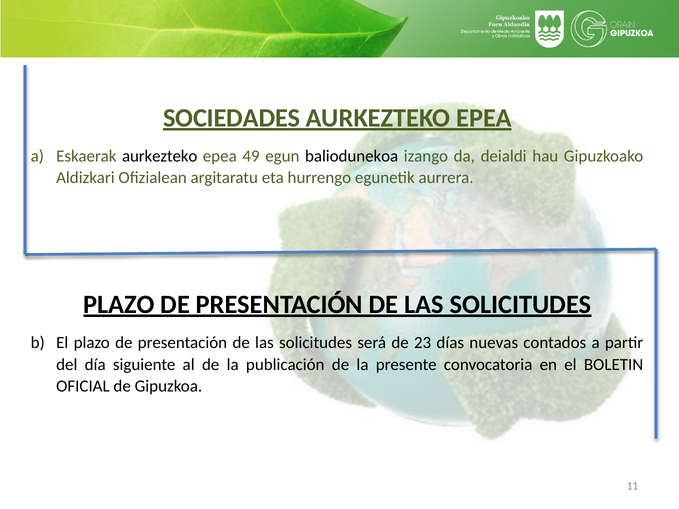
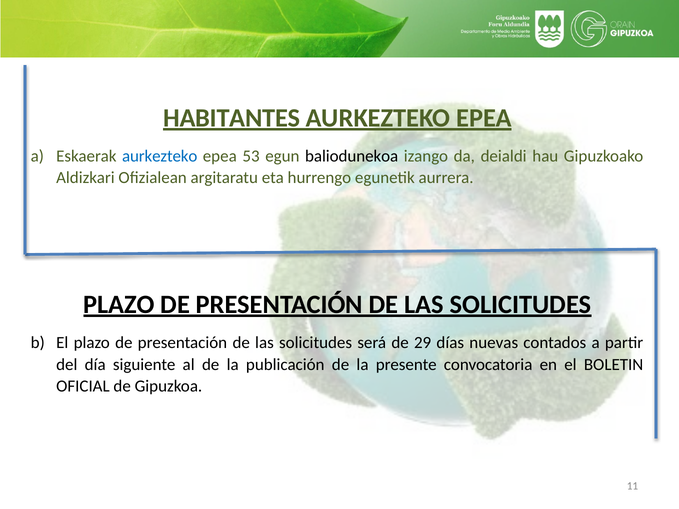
SOCIEDADES: SOCIEDADES -> HABITANTES (232, 118)
aurkezteko colour: black -> blue (160, 156)
49: 49 -> 53 (251, 156)
23: 23 -> 29 (423, 343)
